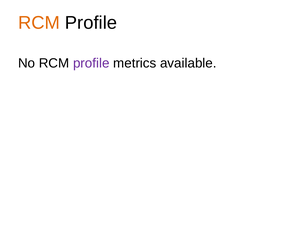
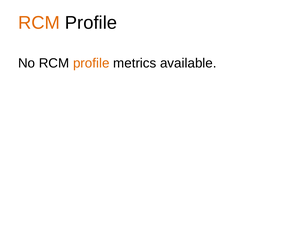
profile colour: purple -> orange (91, 63)
